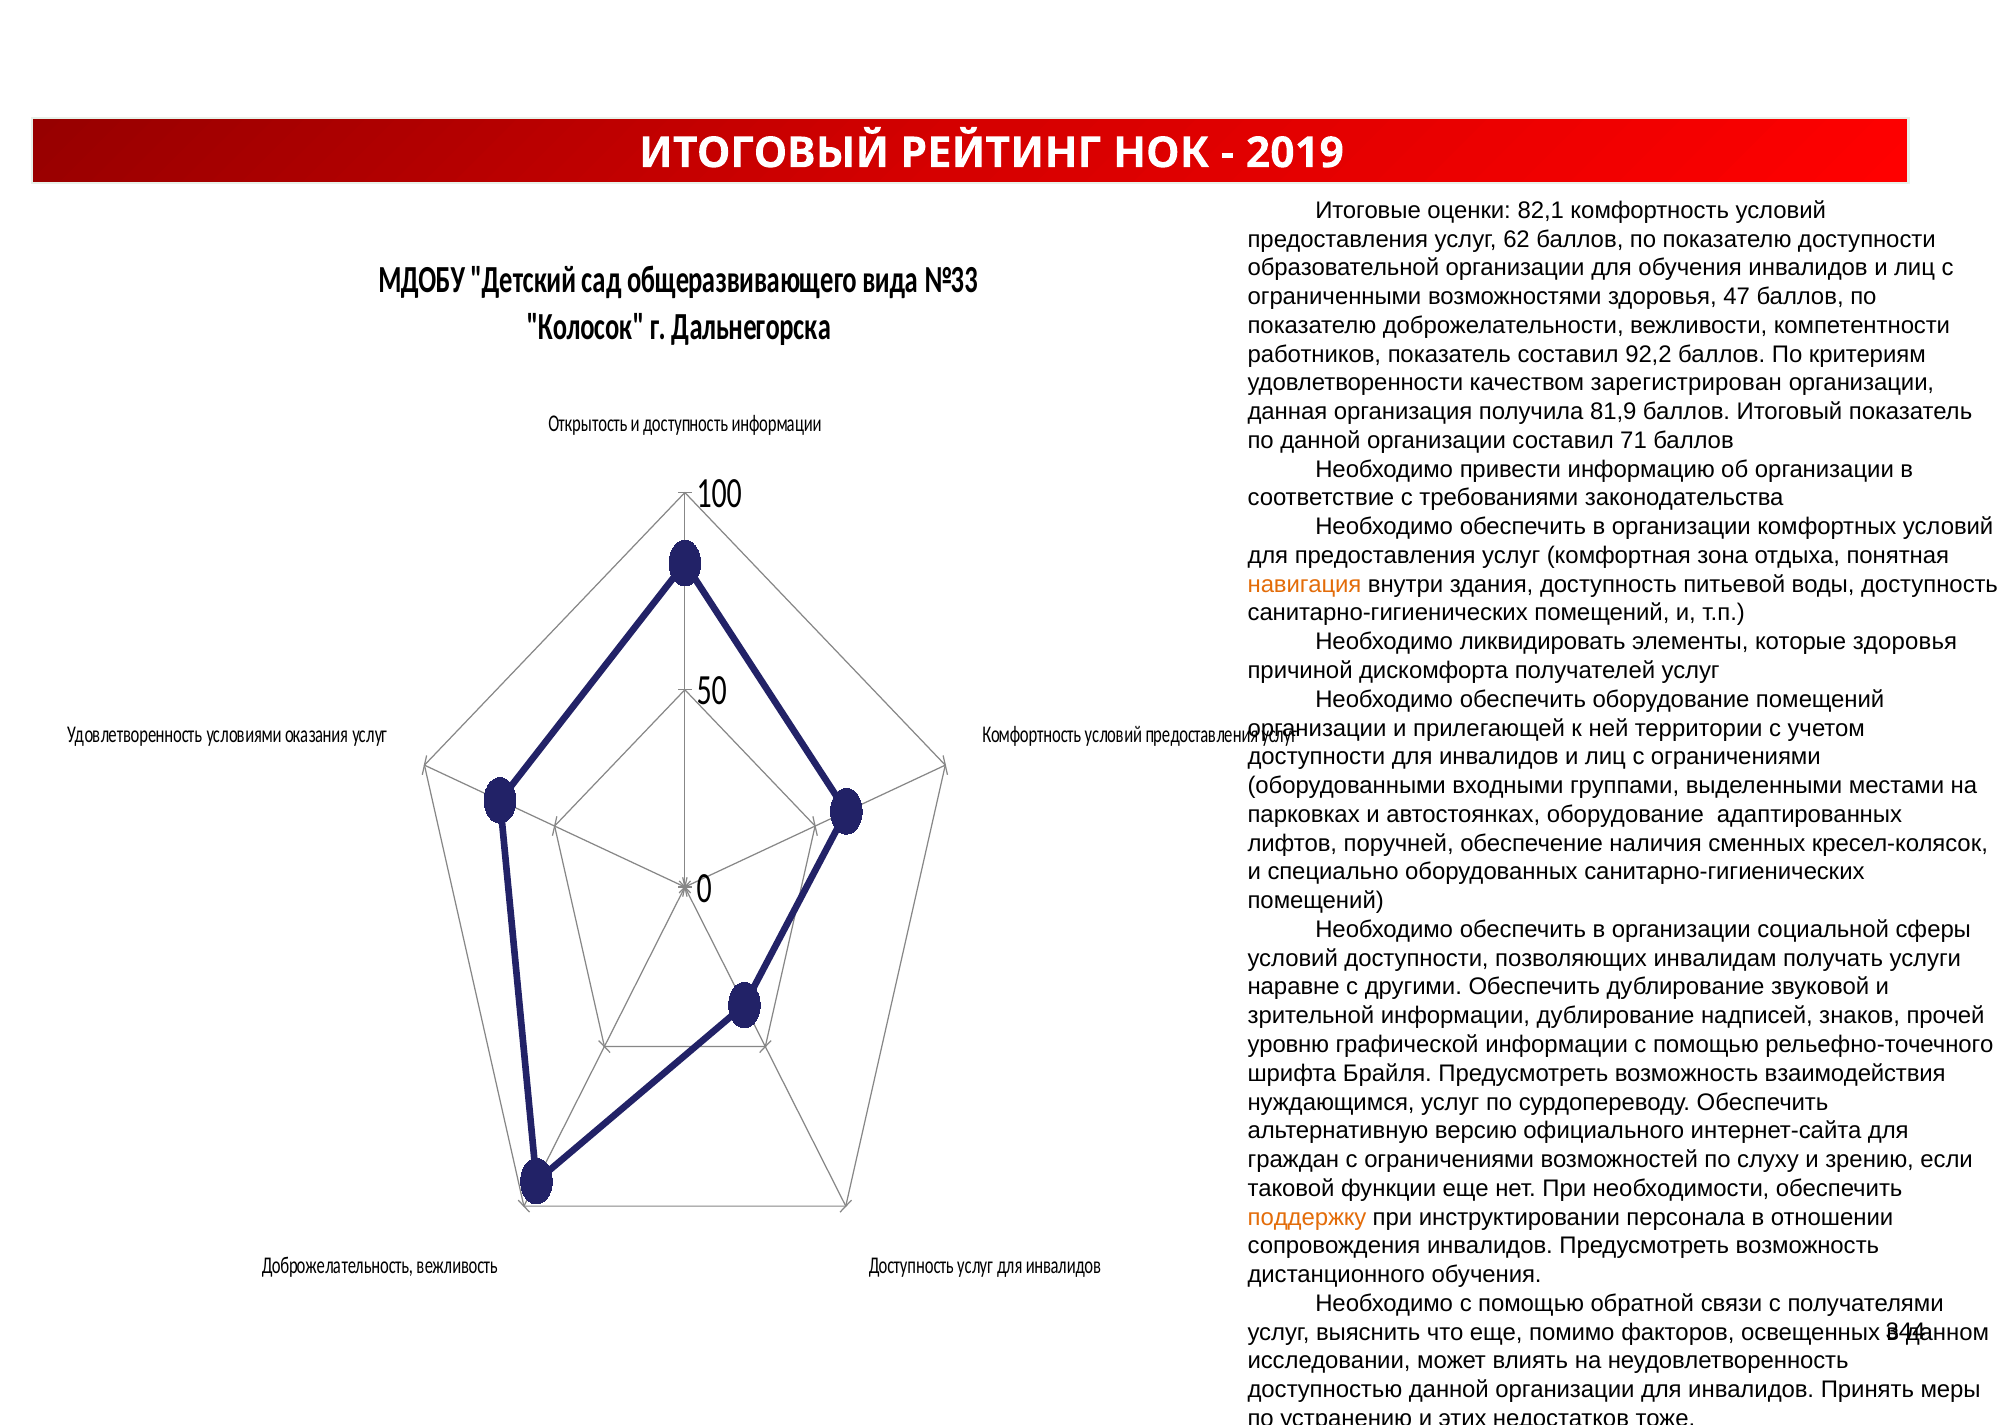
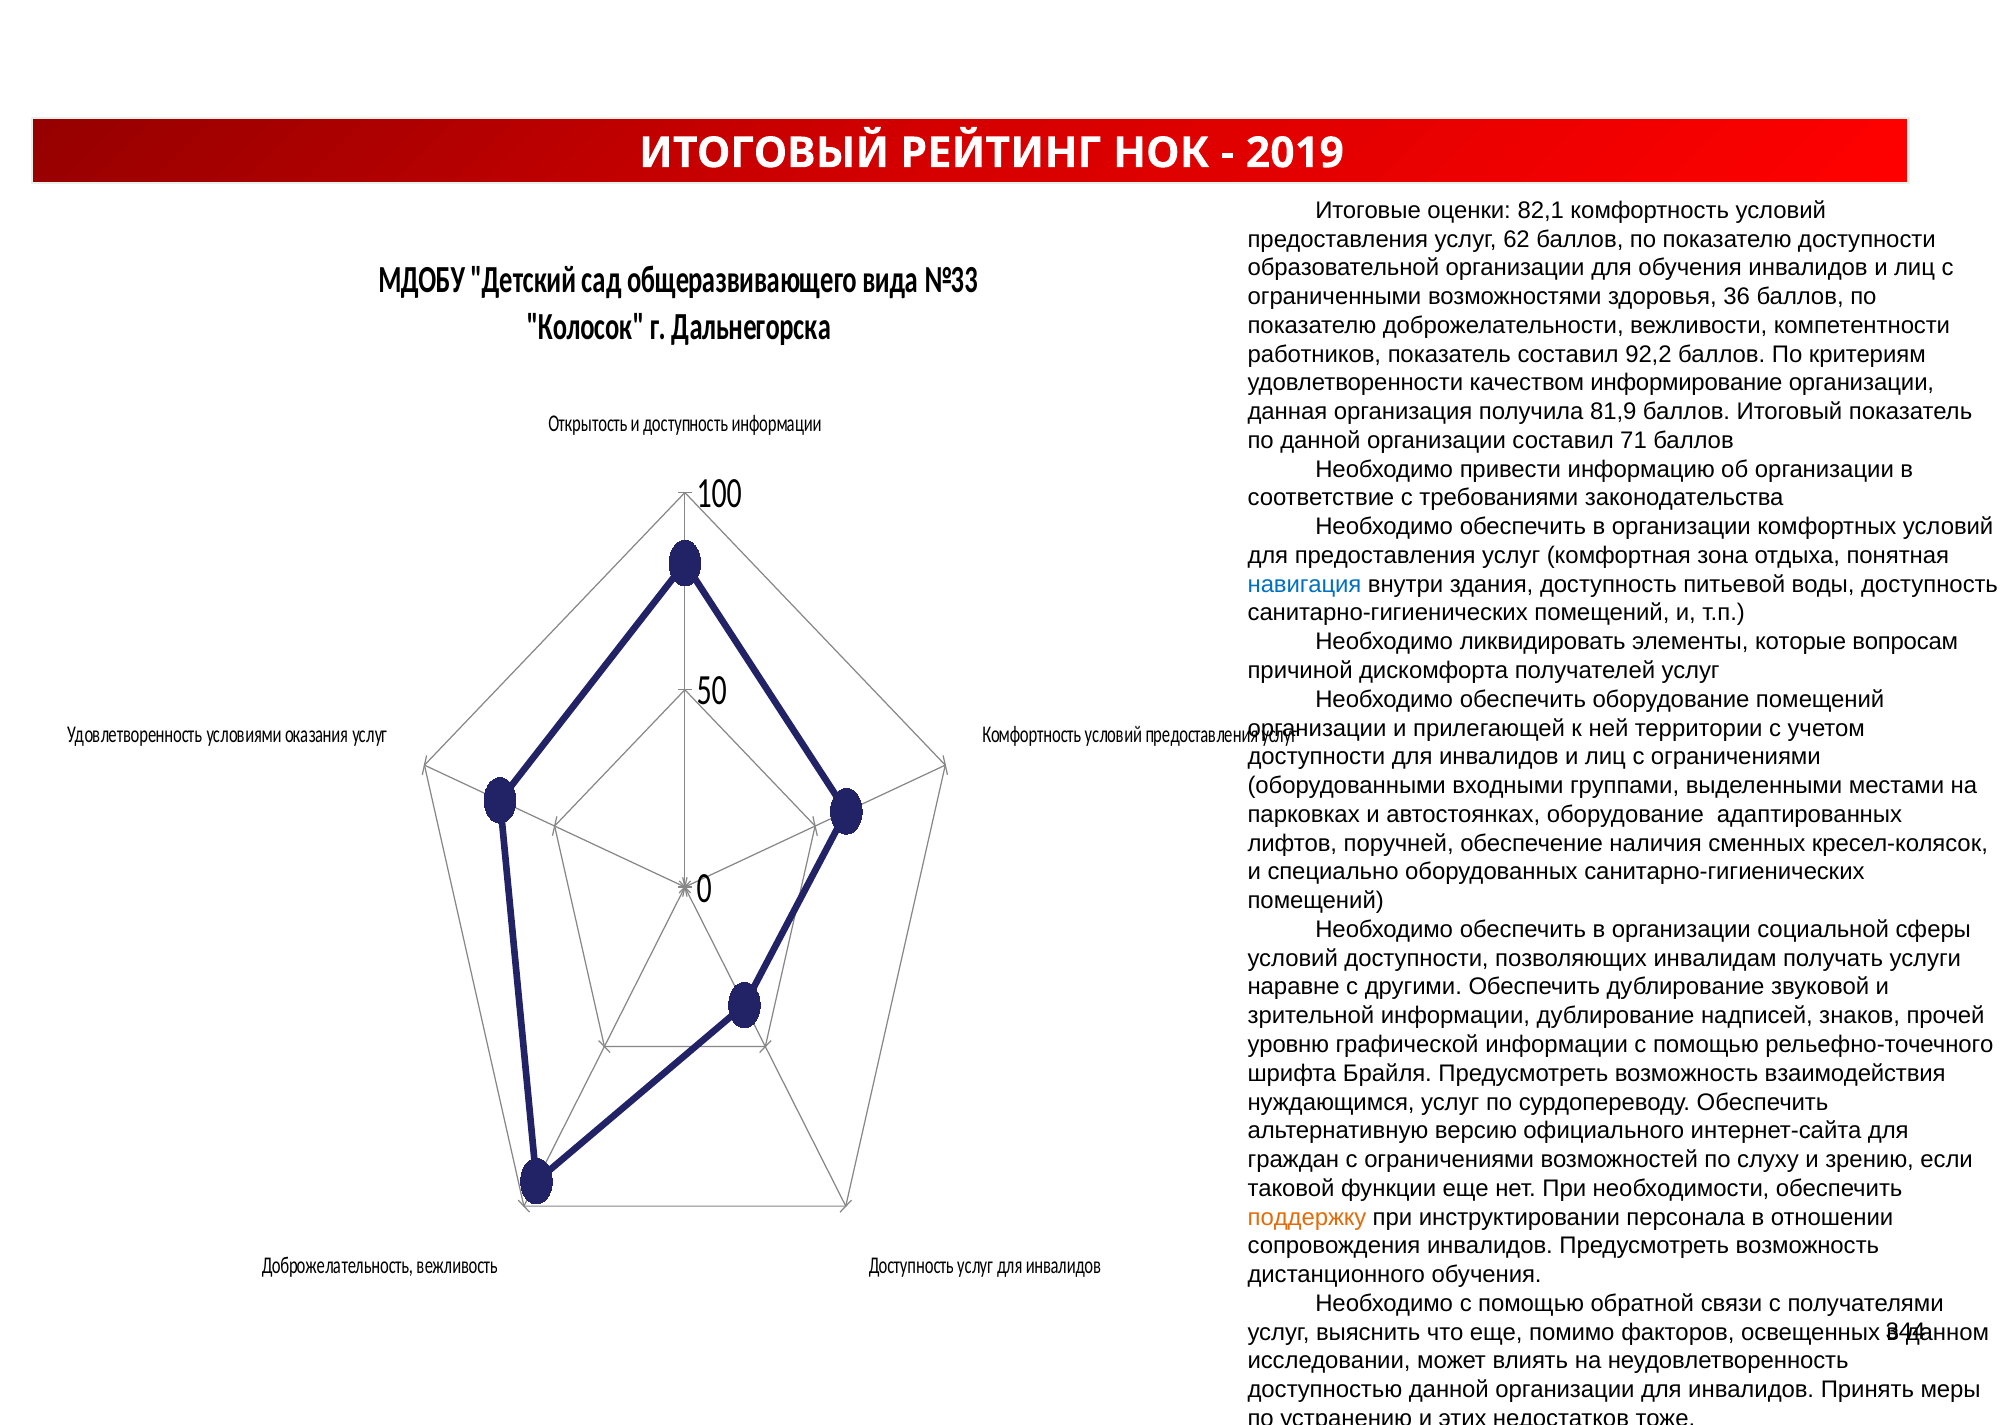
47: 47 -> 36 (1737, 297)
зарегистрирован: зарегистрирован -> информирование (1686, 383)
навигация colour: orange -> blue (1305, 584)
которые здоровья: здоровья -> вопросам (1905, 642)
